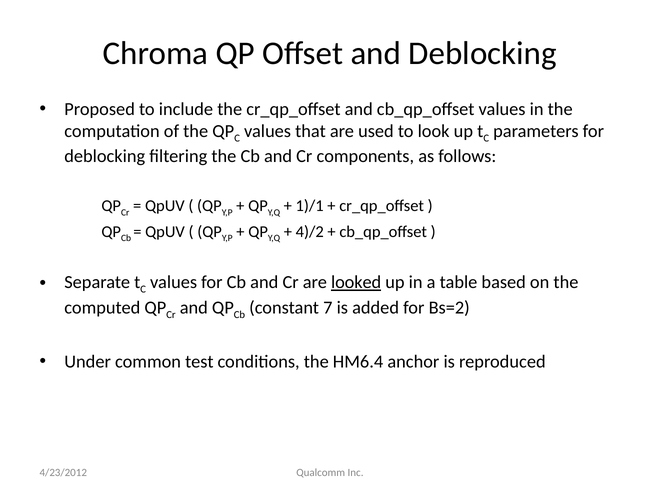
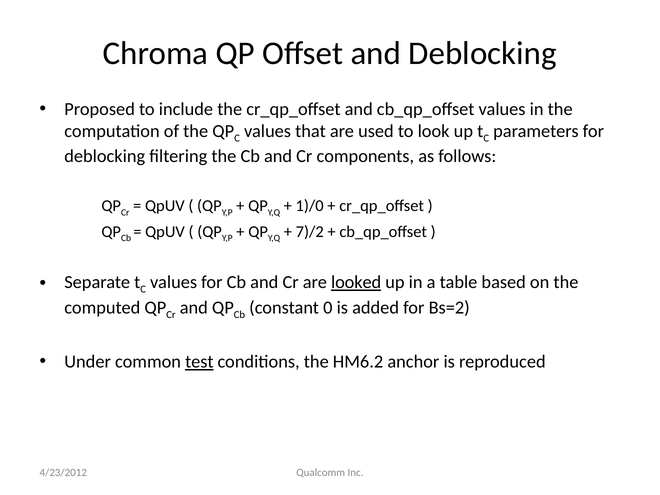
1)/1: 1)/1 -> 1)/0 (310, 206)
4)/2: 4)/2 -> 7)/2 (310, 232)
7: 7 -> 0 (328, 307)
test underline: none -> present (199, 362)
HM6.4: HM6.4 -> HM6.2 (358, 362)
